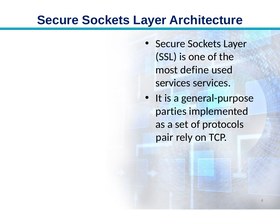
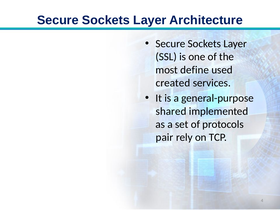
services: services -> created (173, 83)
parties: parties -> shared (171, 111)
